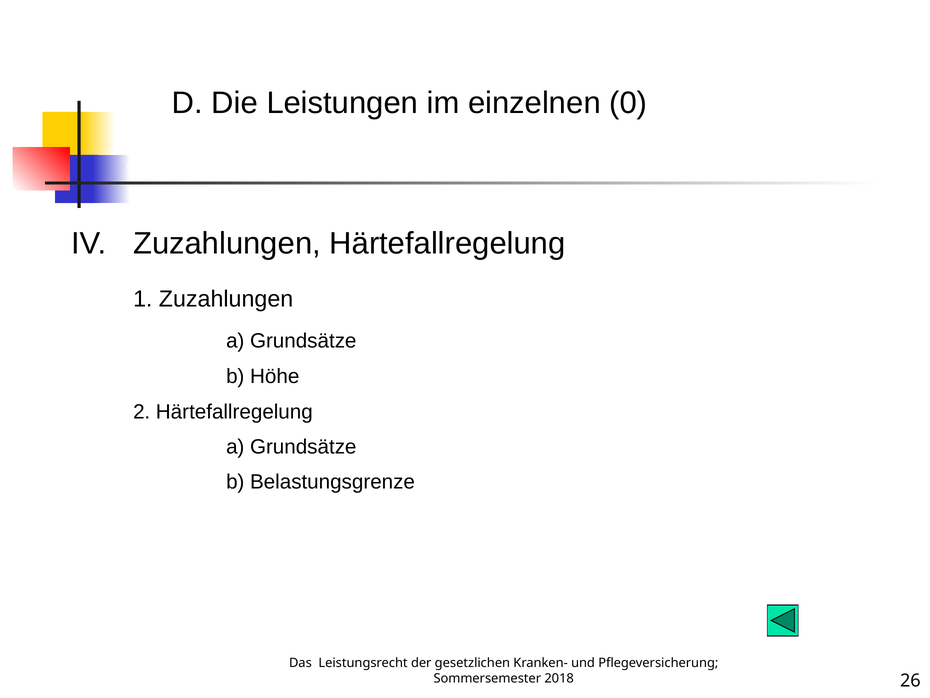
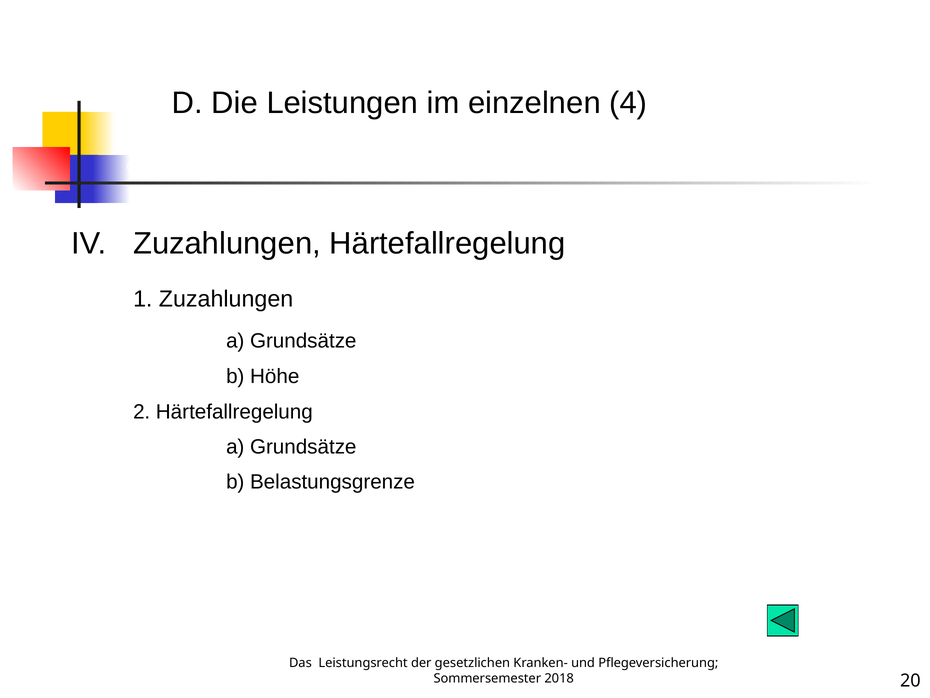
0: 0 -> 4 (628, 103)
26: 26 -> 20 (910, 680)
